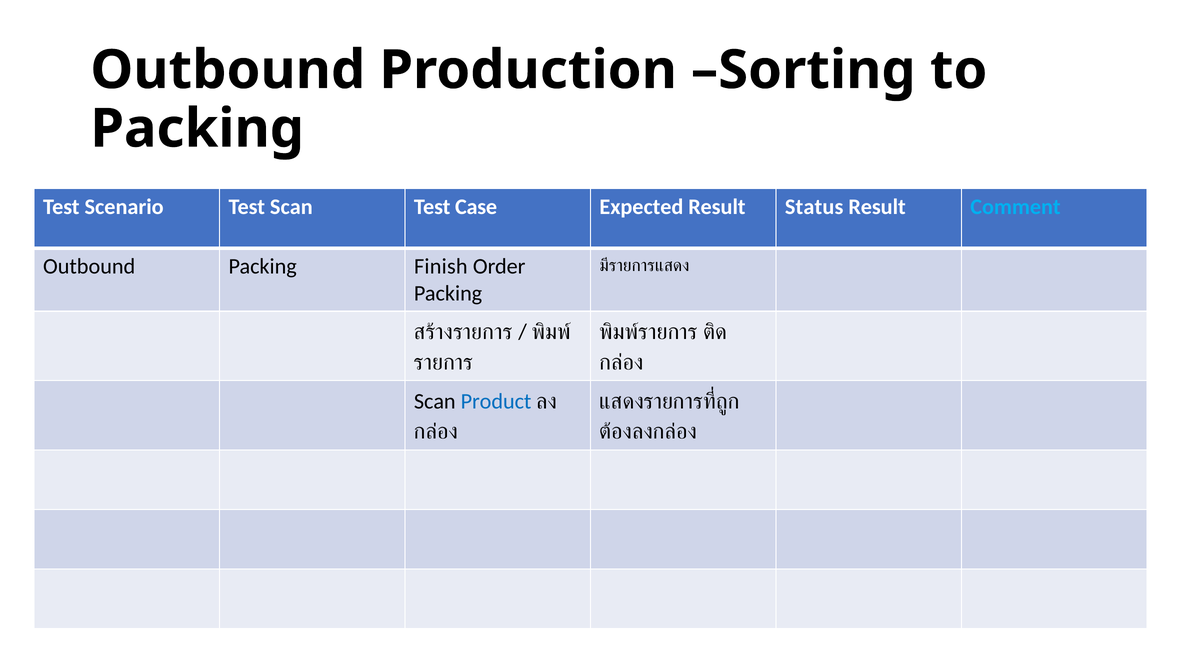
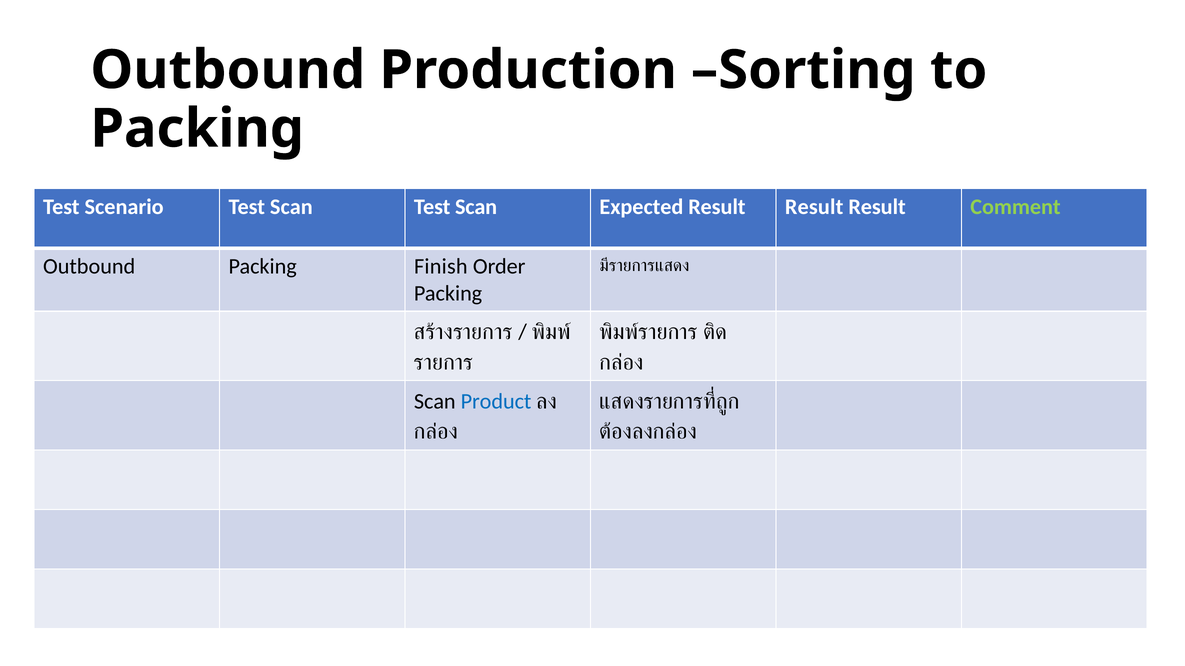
Case: Case -> Scan (476, 207)
Expected Result Status: Status -> Result (814, 207)
Comment colour: light blue -> light green (1016, 207)
